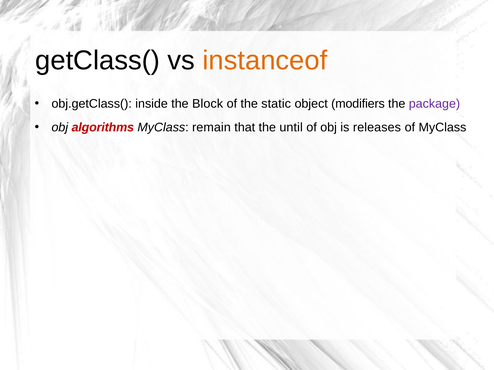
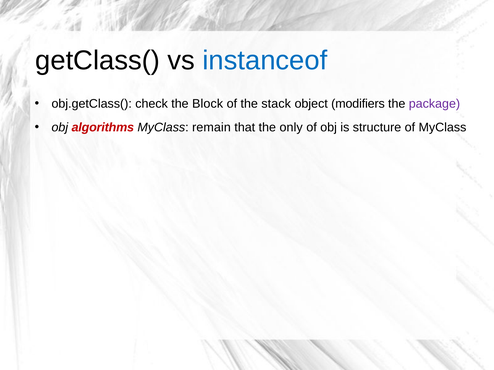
instanceof colour: orange -> blue (265, 61)
inside: inside -> check (152, 104)
static: static -> stack (276, 104)
until: until -> only (291, 128)
releases: releases -> structure (377, 128)
